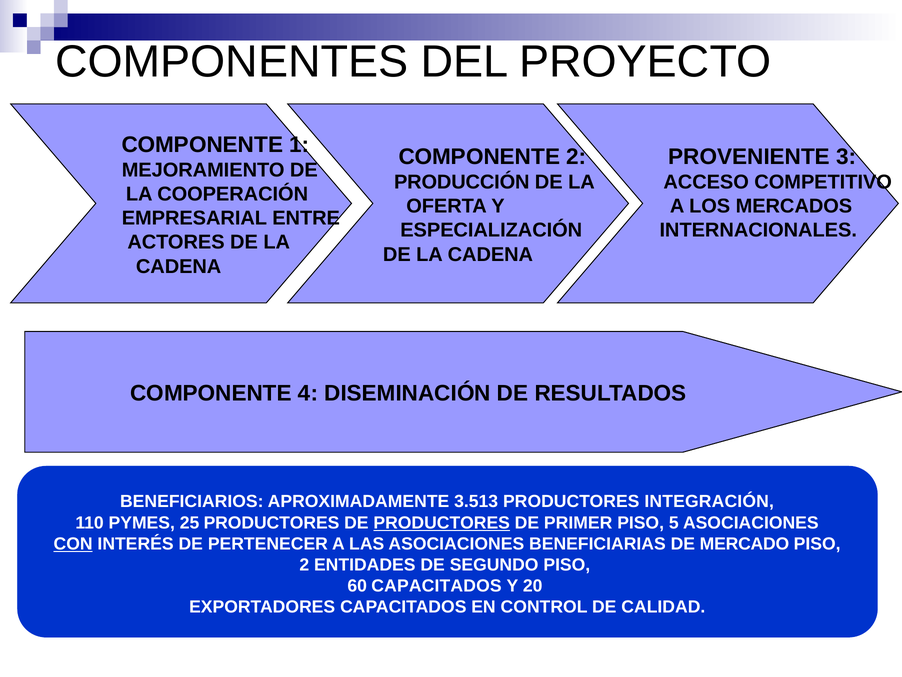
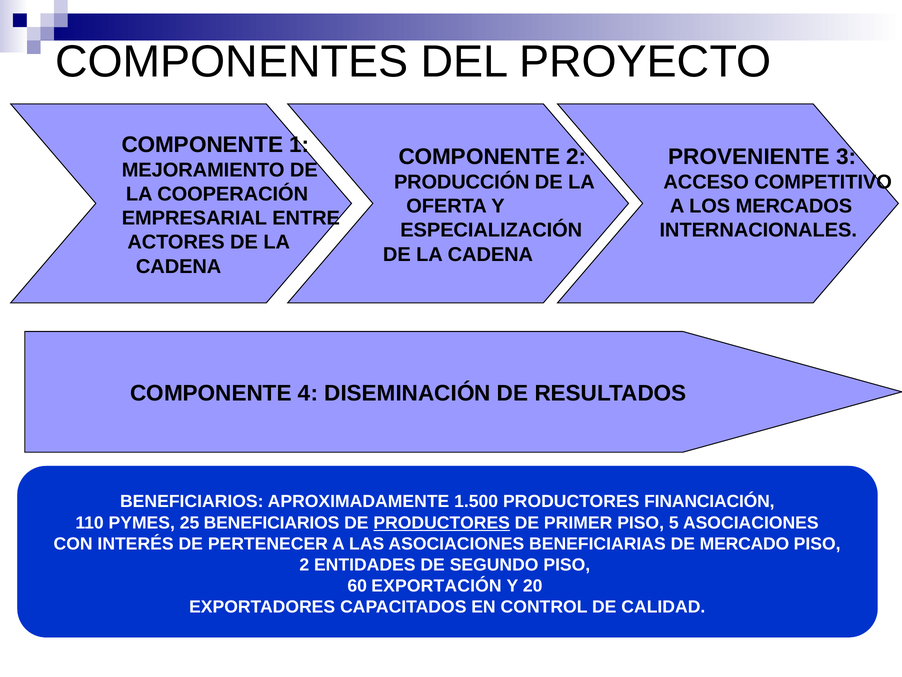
3.513: 3.513 -> 1.500 (476, 501)
INTEGRACIÓN: INTEGRACIÓN -> FINANCIACIÓN (709, 501)
25 PRODUCTORES: PRODUCTORES -> BENEFICIARIOS (272, 522)
CON underline: present -> none (73, 543)
60 CAPACITADOS: CAPACITADOS -> EXPORTACIÓN (437, 586)
